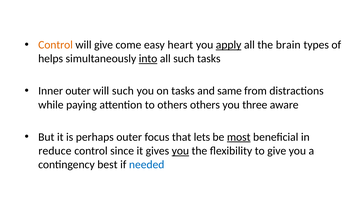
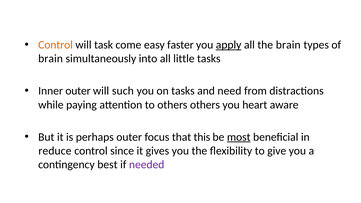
will give: give -> task (104, 45)
heart: heart -> faster (180, 45)
helps: helps -> brain (51, 59)
into underline: present -> none (148, 59)
all such: such -> little (184, 59)
same: same -> need (229, 91)
three: three -> heart (255, 105)
lets: lets -> this (202, 137)
you underline: present -> none (180, 151)
needed colour: blue -> purple (147, 165)
